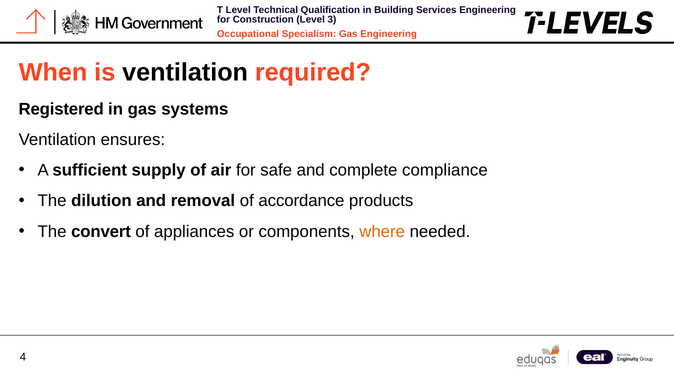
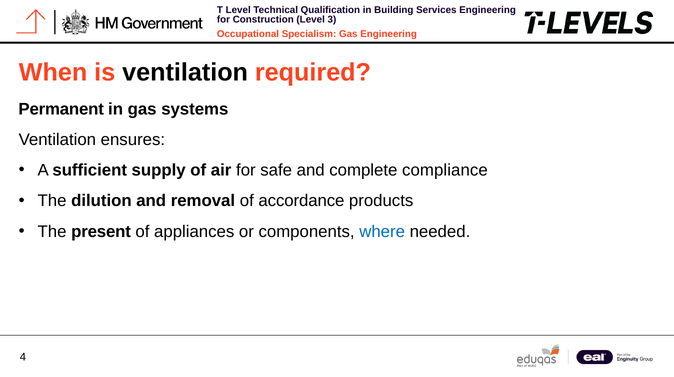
Registered: Registered -> Permanent (61, 109)
convert: convert -> present (101, 231)
where colour: orange -> blue (382, 231)
